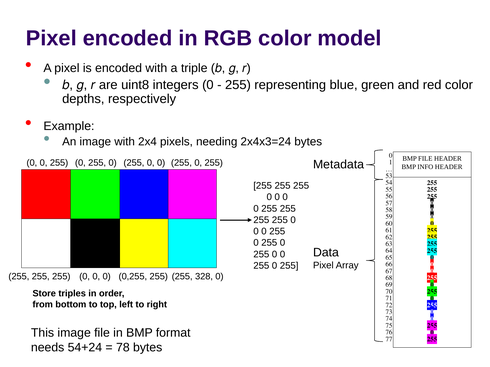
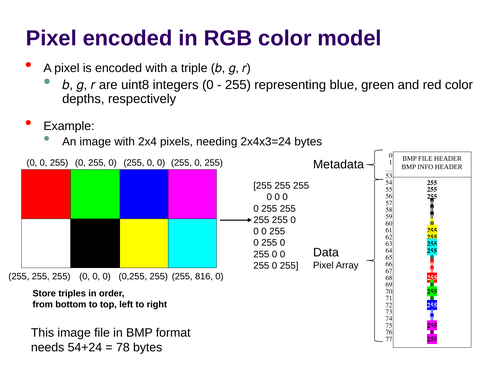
328: 328 -> 816 (204, 277)
